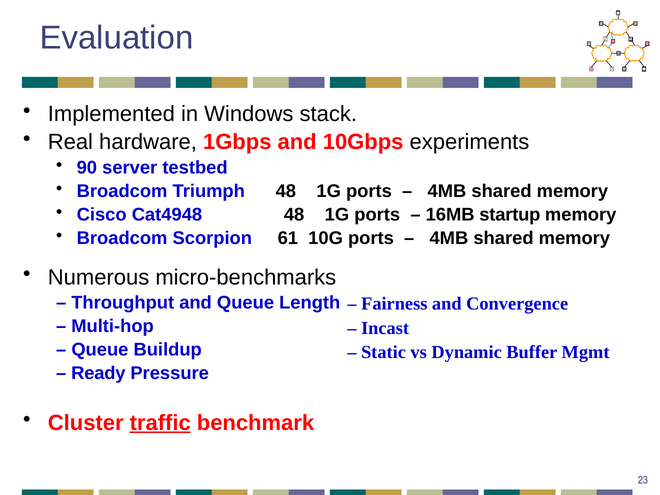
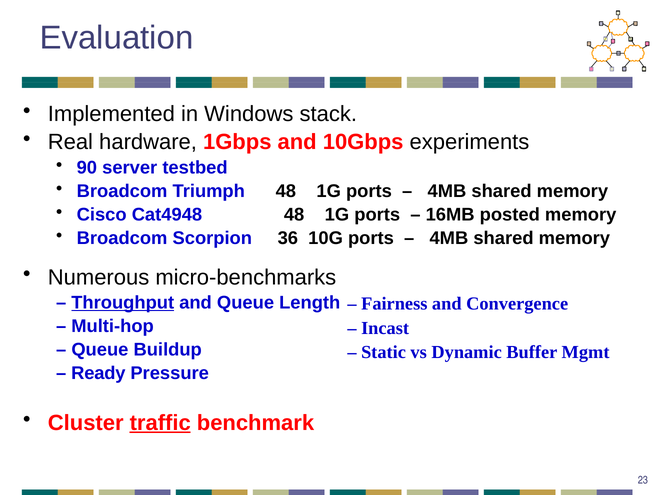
startup: startup -> posted (510, 215)
61: 61 -> 36 (288, 238)
Throughput underline: none -> present (123, 303)
